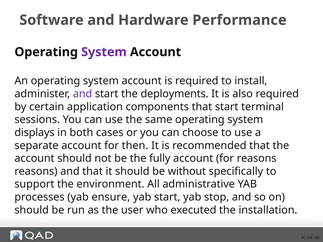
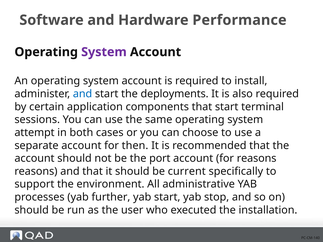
and colour: purple -> blue (83, 94)
displays: displays -> attempt (35, 133)
fully: fully -> port (160, 159)
without: without -> current (187, 171)
ensure: ensure -> further (111, 197)
